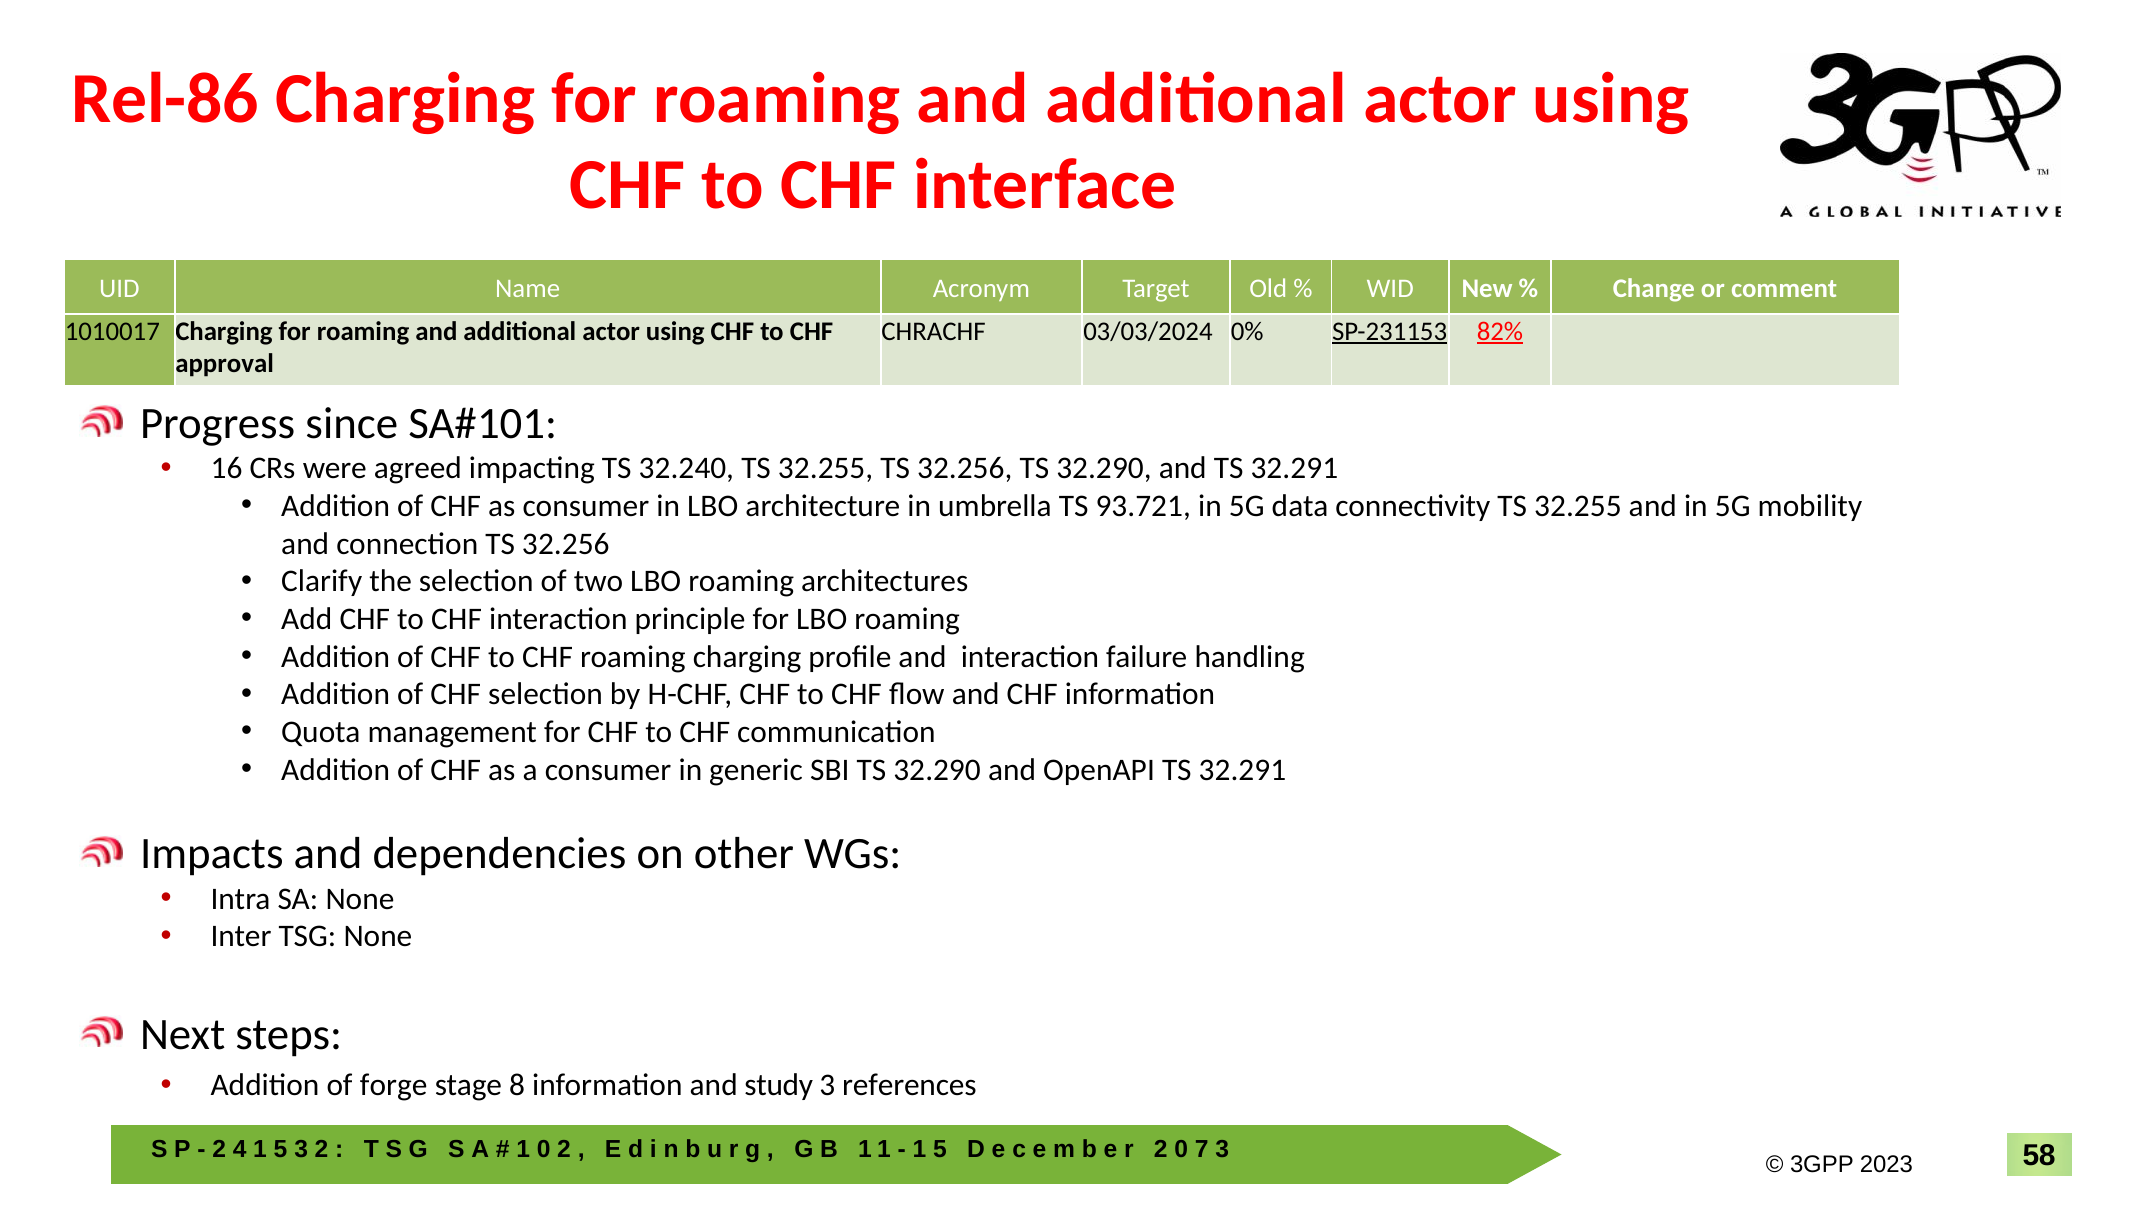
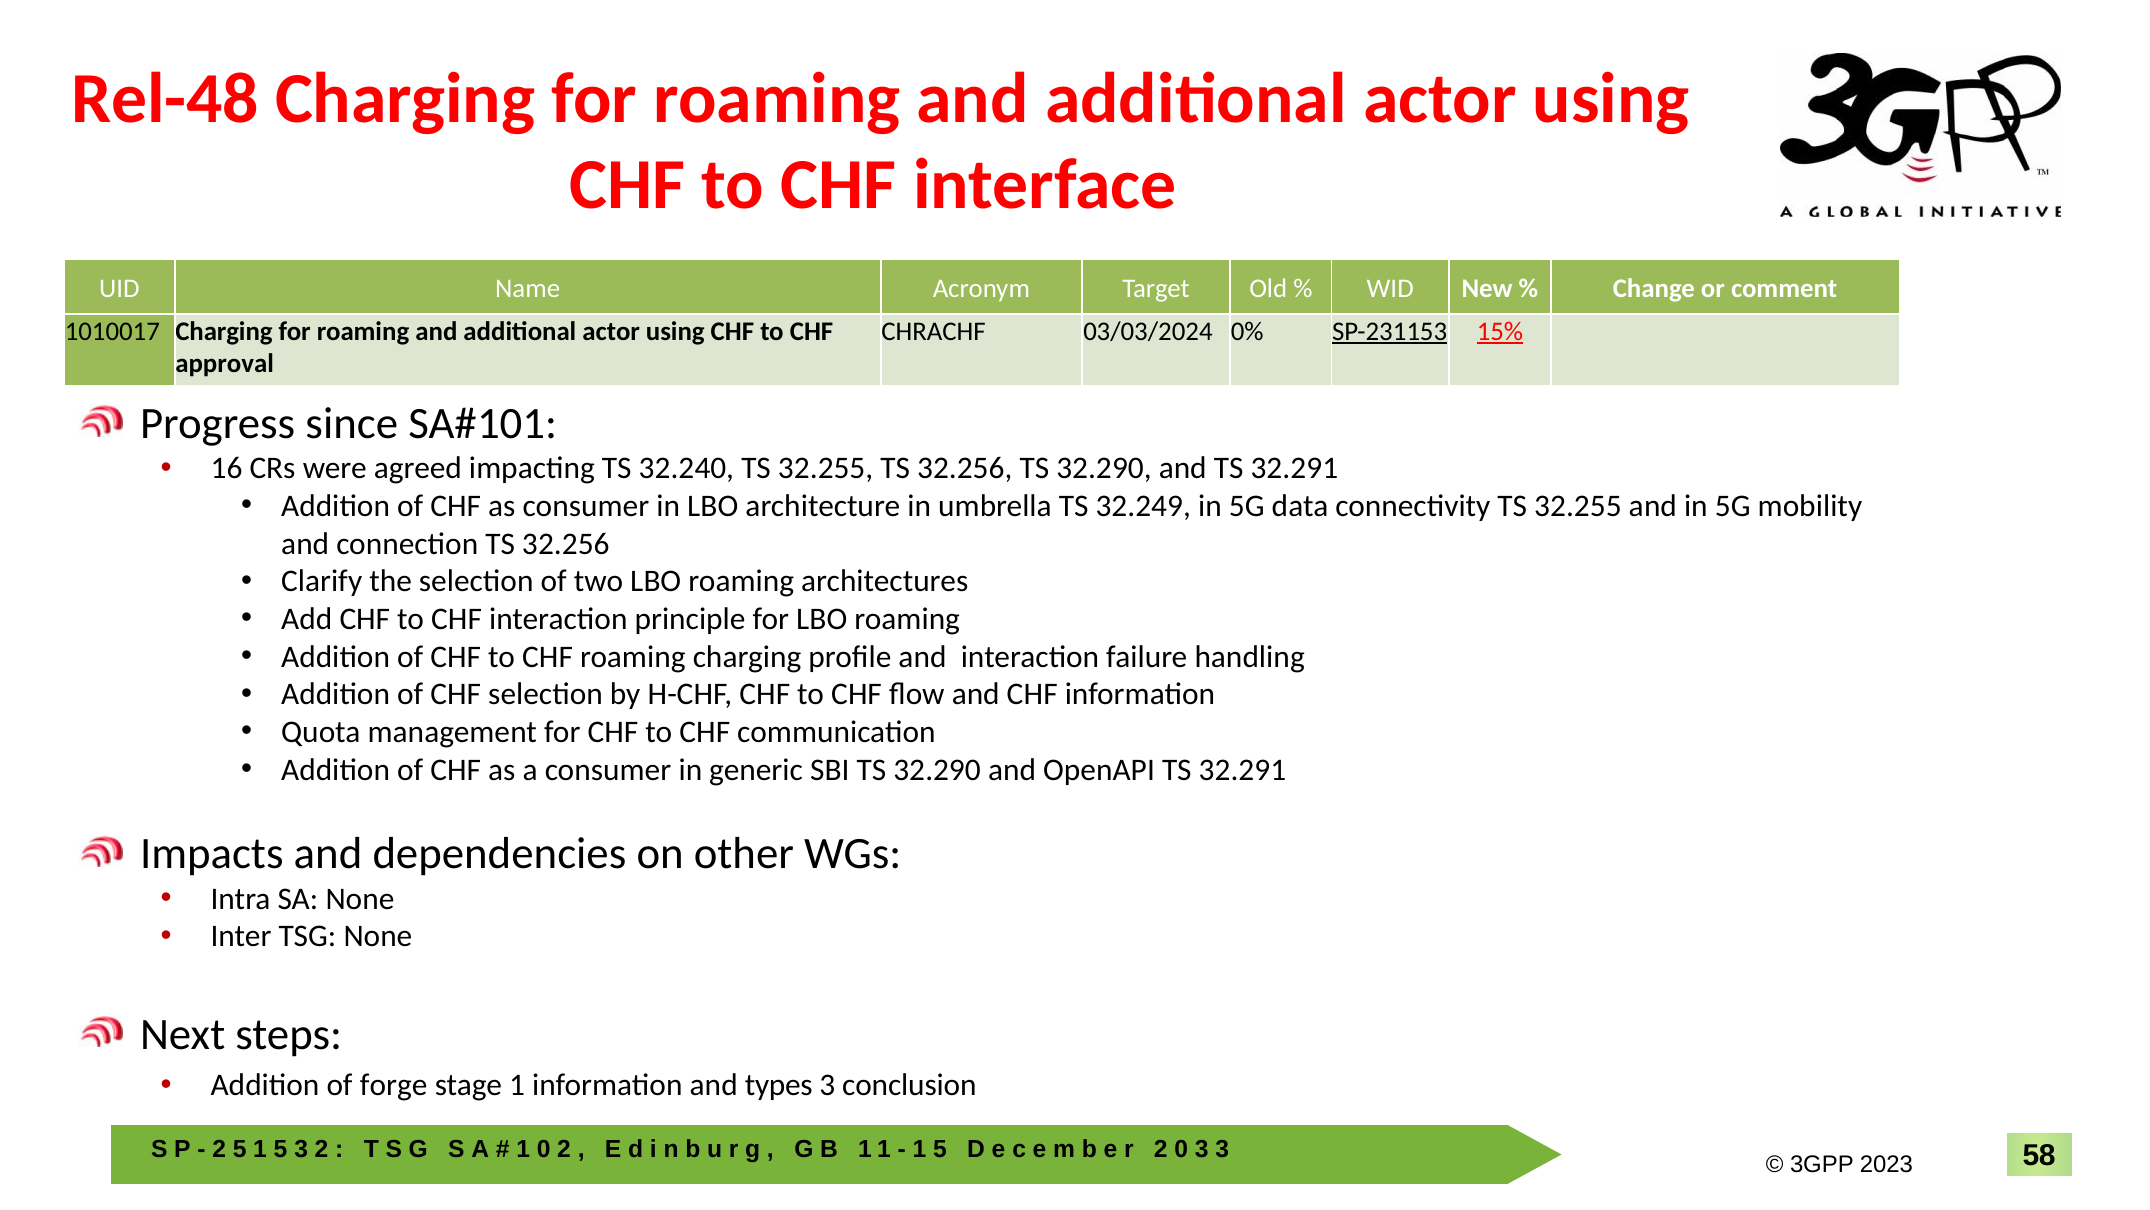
Rel-86: Rel-86 -> Rel-48 (165, 99)
82%: 82% -> 15% (1500, 331)
93.721: 93.721 -> 32.249 (1143, 506)
stage 8: 8 -> 1 (517, 1085)
study: study -> types (779, 1085)
references: references -> conclusion (909, 1085)
2 4: 4 -> 5 (240, 1149)
7: 7 -> 3 (1202, 1149)
